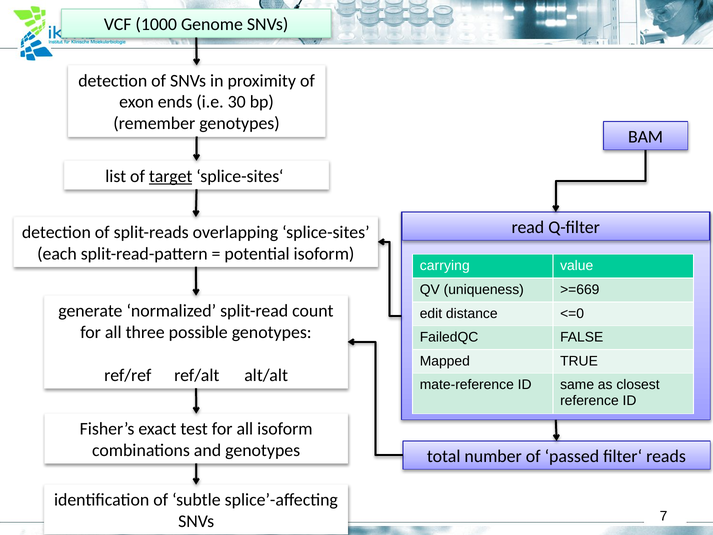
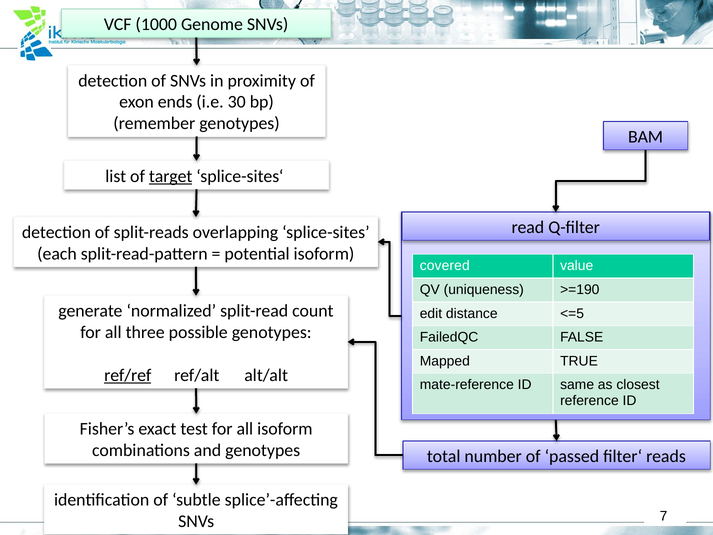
carrying: carrying -> covered (445, 266)
>=669: >=669 -> >=190 (580, 290)
<=0: <=0 -> <=5 (572, 313)
ref/ref underline: none -> present (128, 375)
